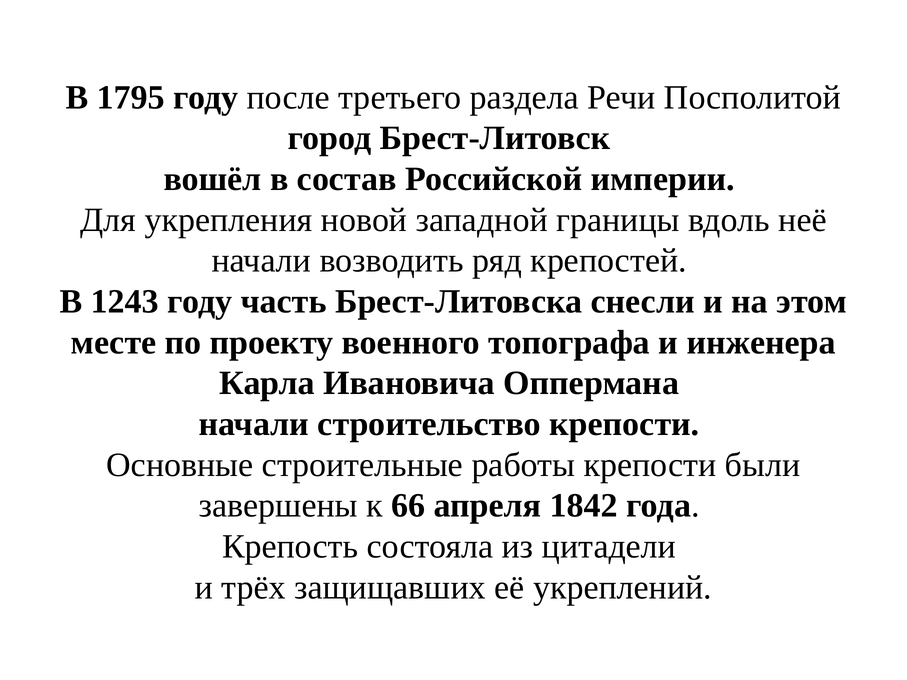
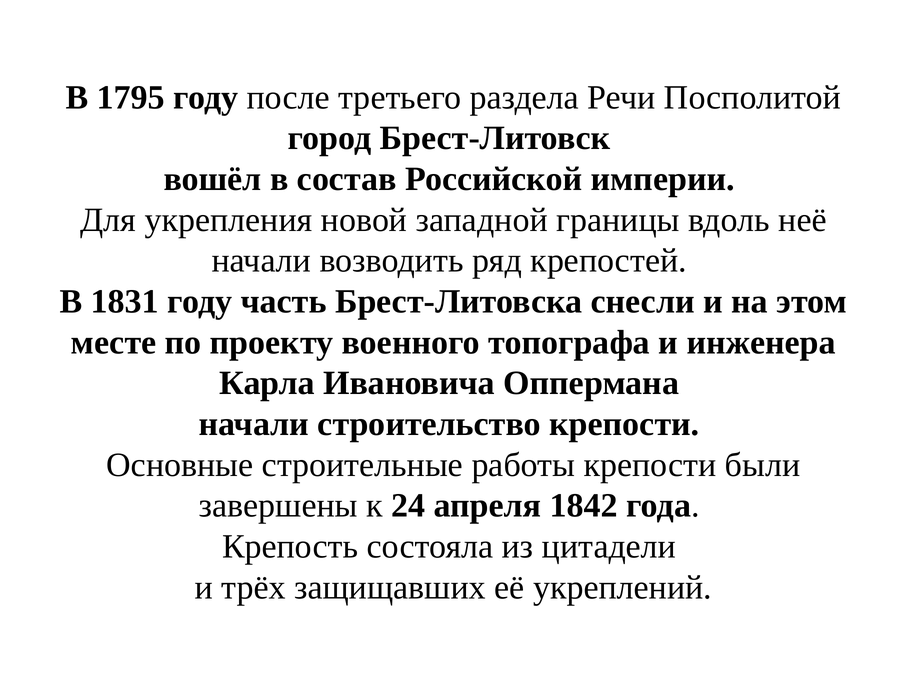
1243: 1243 -> 1831 (125, 302)
66: 66 -> 24 (408, 506)
